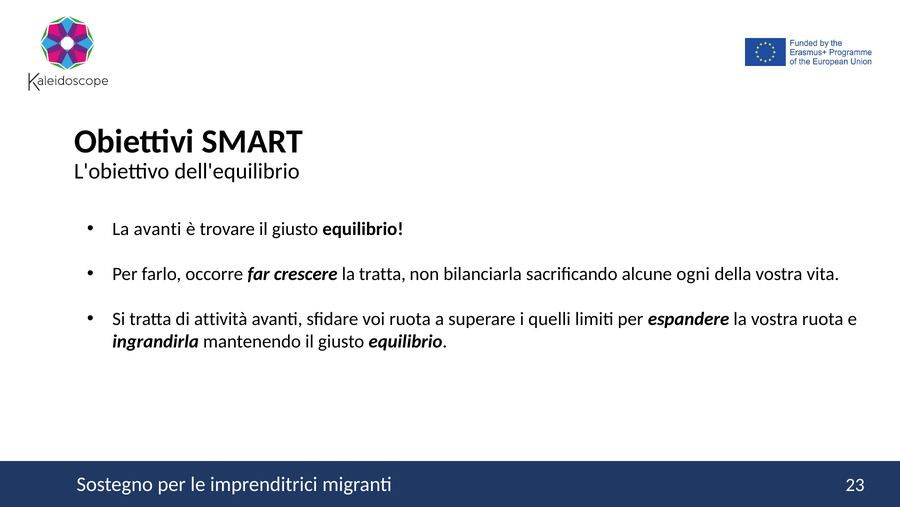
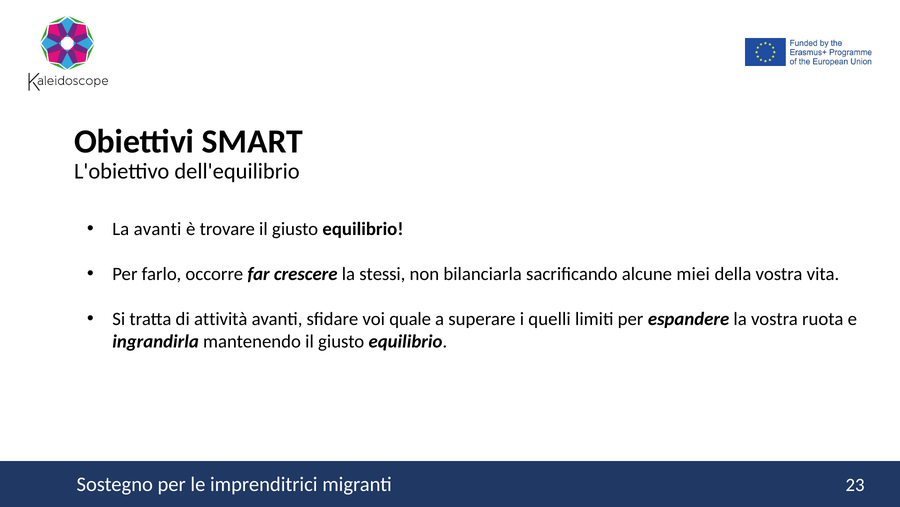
la tratta: tratta -> stessi (382, 274)
ogni: ogni -> miei (693, 274)
voi ruota: ruota -> quale (410, 319)
